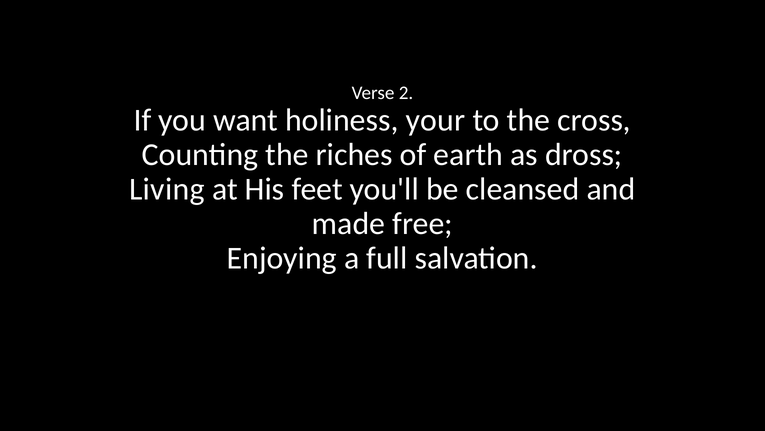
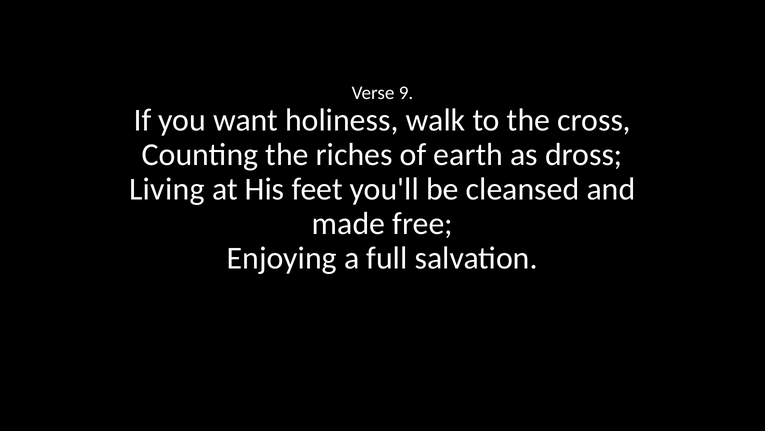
2: 2 -> 9 (406, 93)
your: your -> walk (436, 120)
